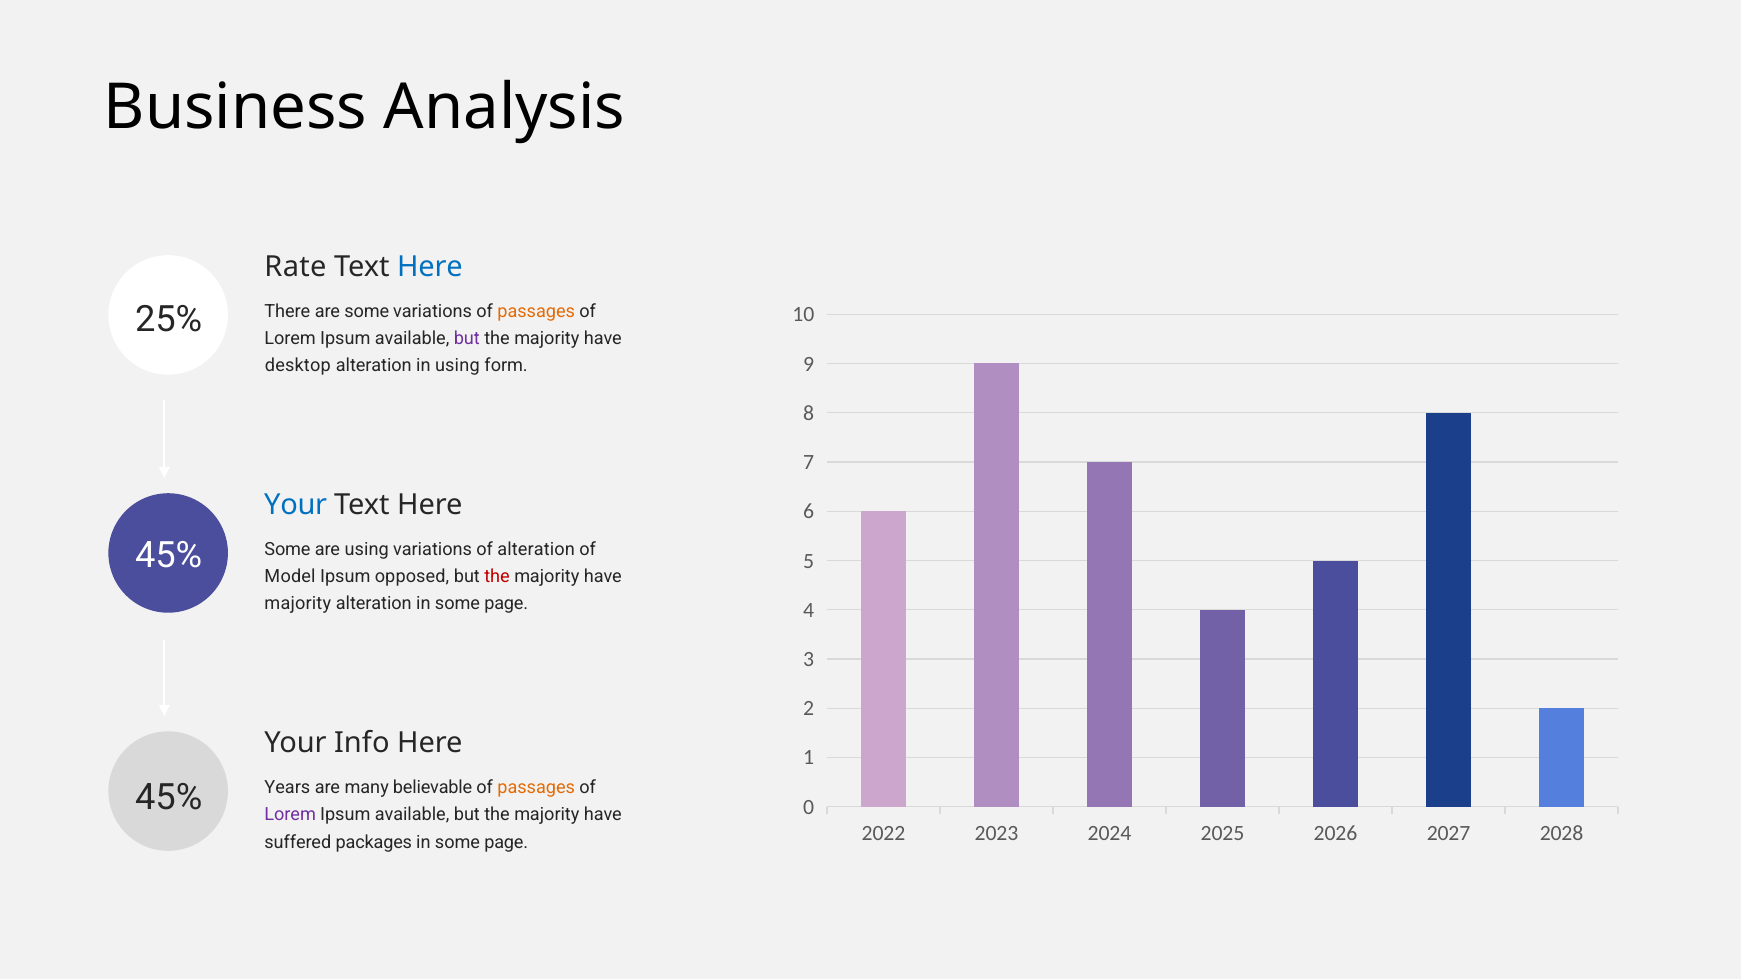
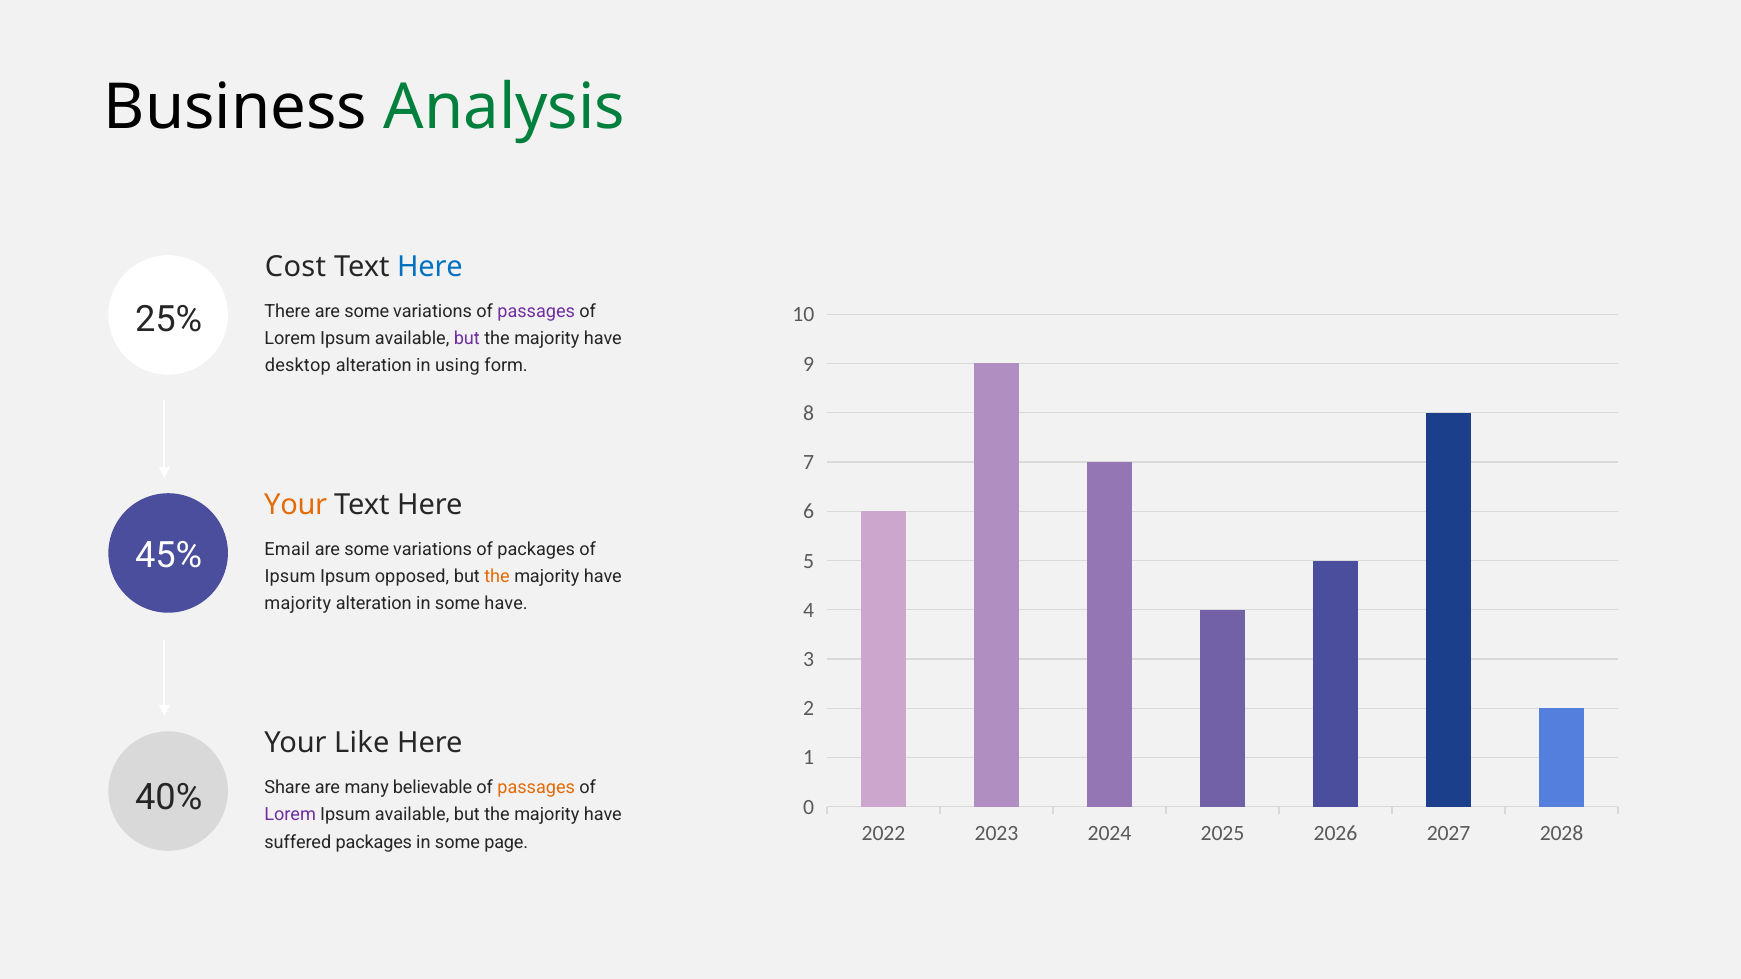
Analysis colour: black -> green (504, 107)
Rate: Rate -> Cost (295, 267)
passages colour: orange -> purple (536, 312)
Your colour: blue -> orange (296, 505)
Some: Some -> Email (287, 550)
using: using -> some (367, 550)
of alteration: alteration -> packages (536, 550)
Model: Model -> Ipsum (290, 577)
the colour: red -> orange (497, 577)
alteration in some page: page -> have (506, 604)
Info: Info -> Like (362, 744)
Years: Years -> Share (287, 788)
45%: 45% -> 40% (169, 798)
